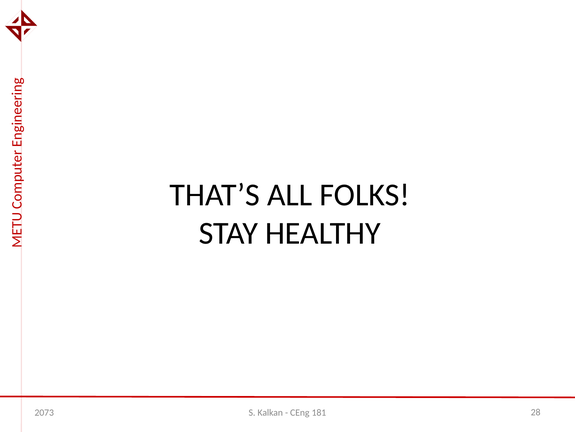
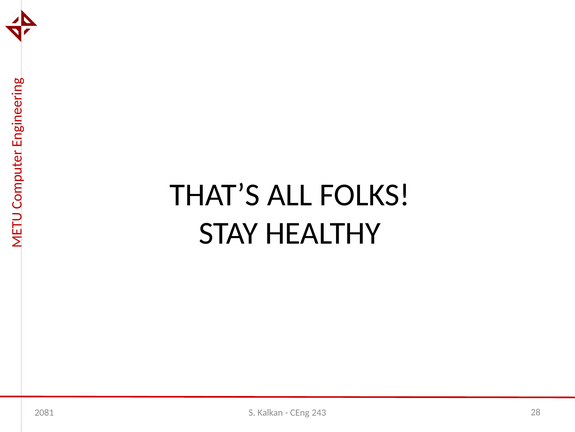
2073: 2073 -> 2081 (44, 412)
181: 181 -> 243 (319, 412)
